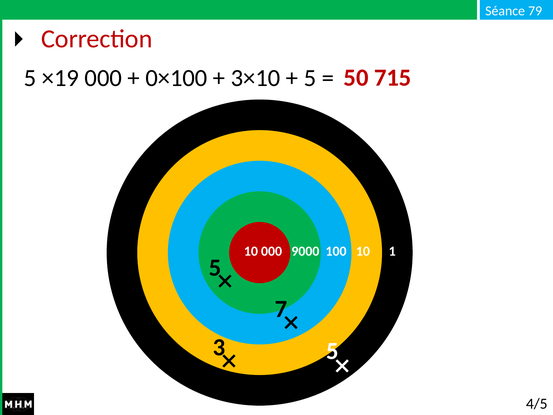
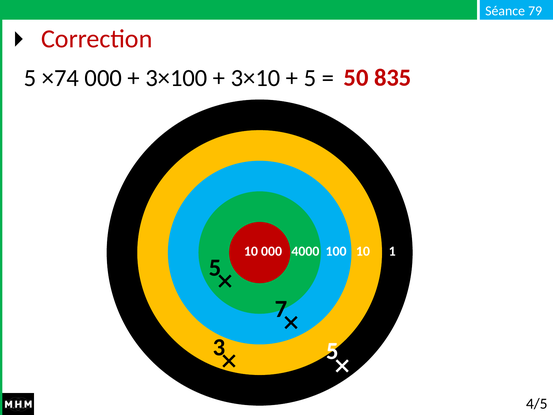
×19: ×19 -> ×74 (60, 78)
0×100: 0×100 -> 3×100 (176, 78)
715: 715 -> 835 (393, 78)
9000: 9000 -> 4000 (305, 251)
